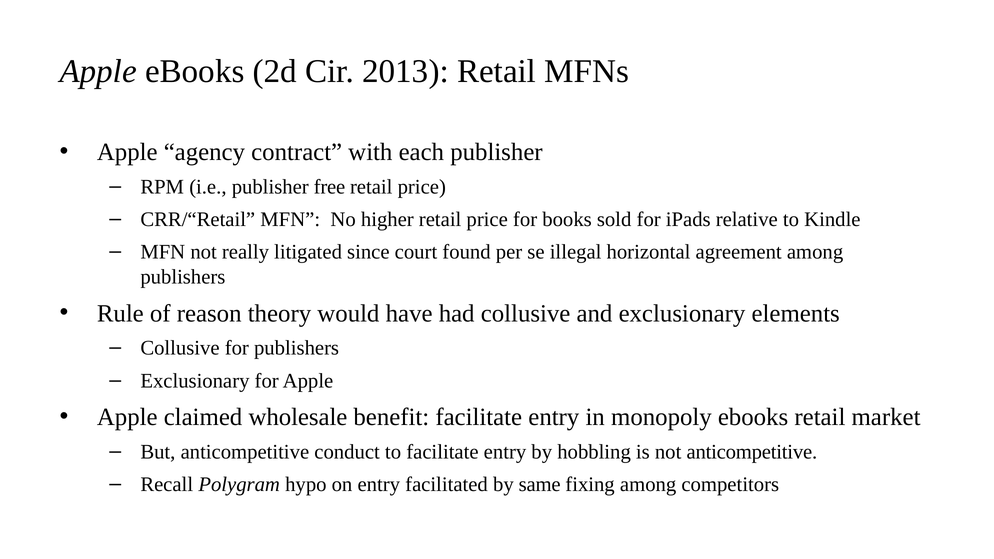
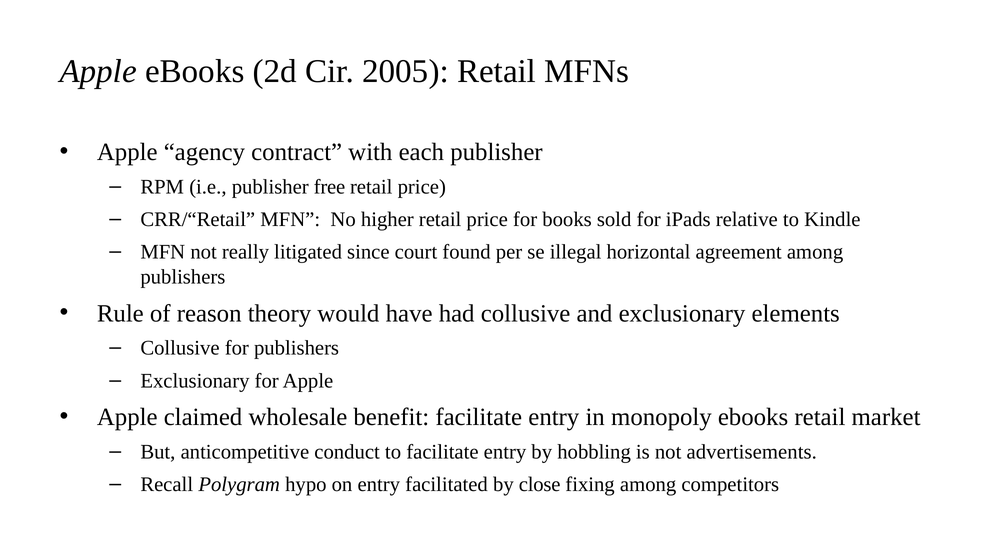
2013: 2013 -> 2005 (406, 71)
not anticompetitive: anticompetitive -> advertisements (752, 452)
same: same -> close (540, 485)
